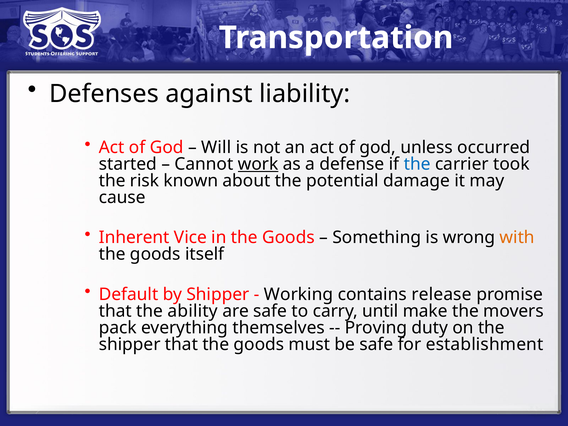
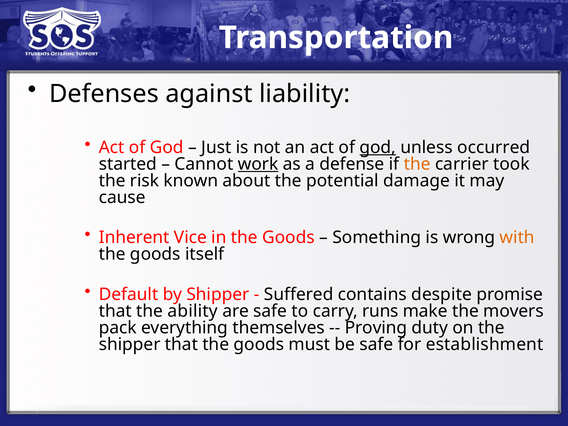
Will: Will -> Just (216, 147)
god underline: none -> present (378, 147)
the colour: blue -> orange (417, 164)
Working: Working -> Suffered (299, 294)
release: release -> despite (442, 294)
until: until -> runs (380, 311)
